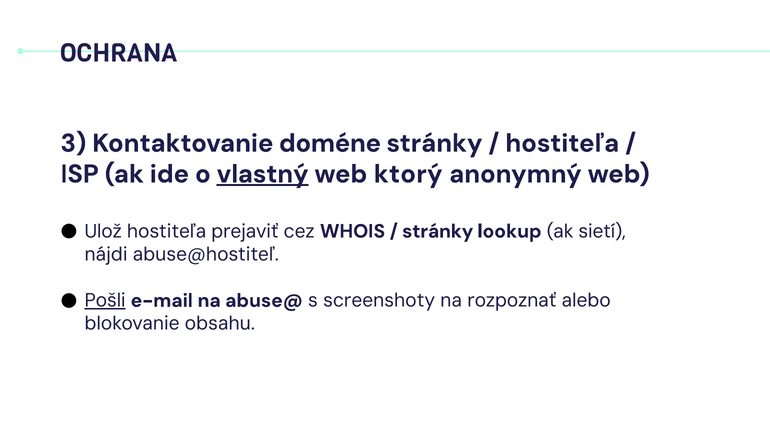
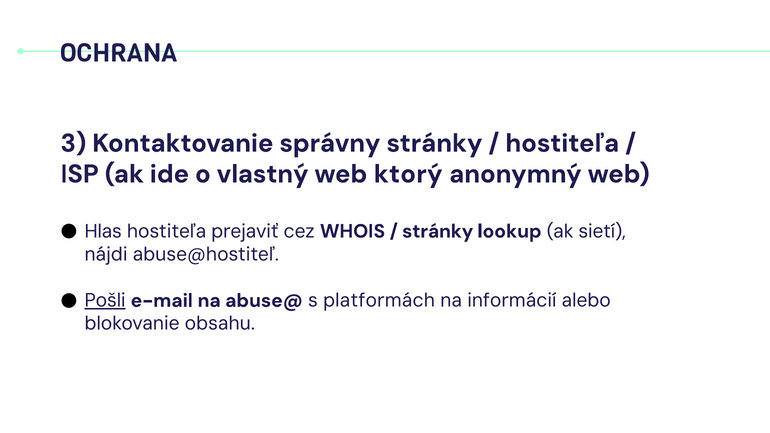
doméne: doméne -> správny (330, 143)
vlastný underline: present -> none (263, 174)
Ulož: Ulož -> Hlas (103, 231)
screenshoty: screenshoty -> platformách (379, 301)
rozpoznať: rozpoznať -> informácií (512, 301)
